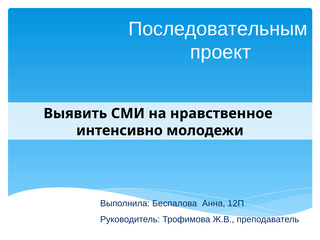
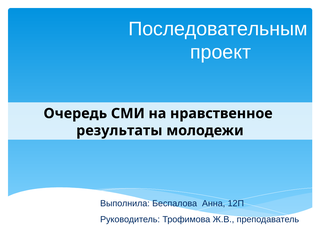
Выявить: Выявить -> Очередь (75, 113)
интенсивно: интенсивно -> результаты (119, 131)
